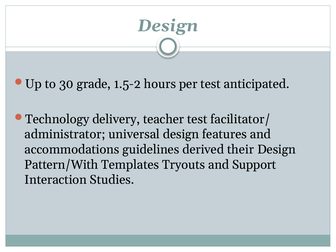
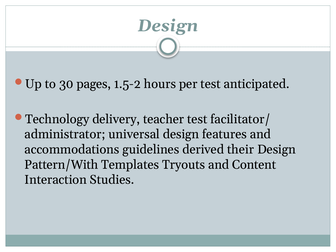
grade: grade -> pages (94, 84)
Support: Support -> Content (254, 165)
